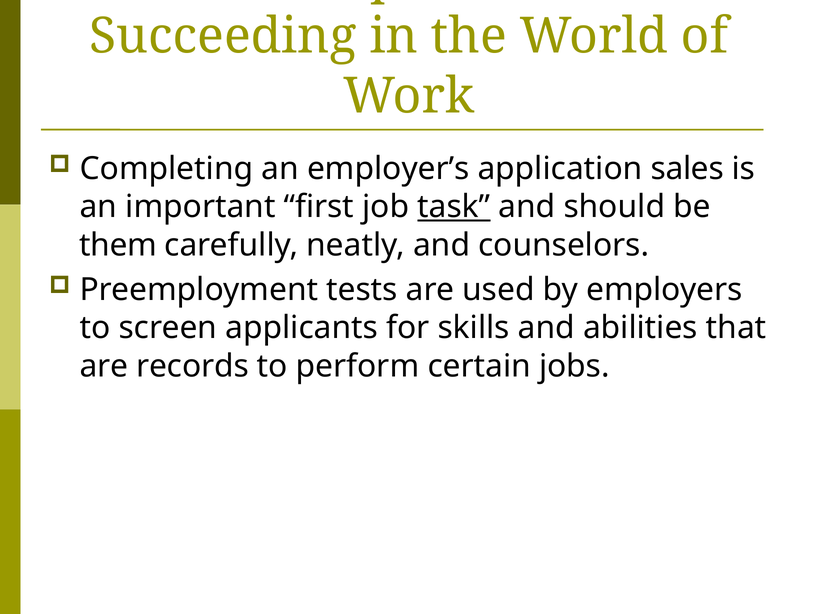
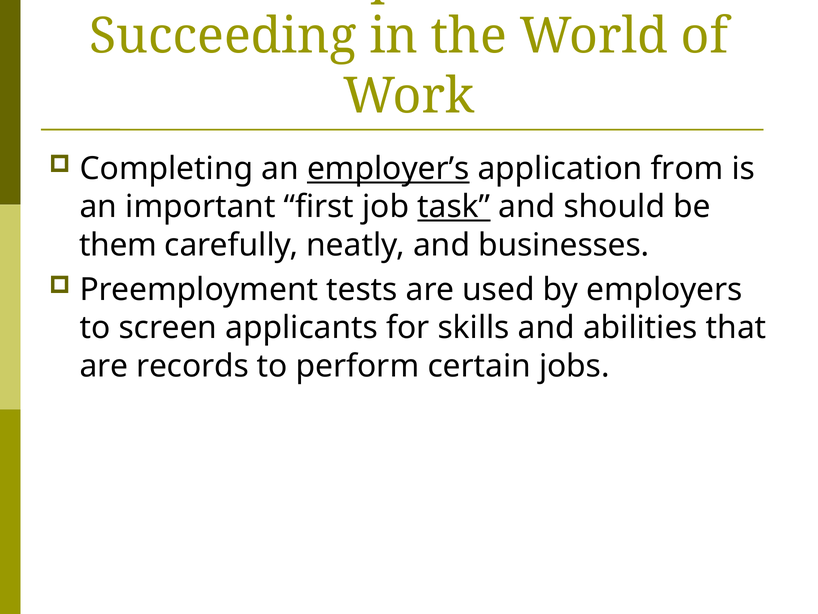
employer’s underline: none -> present (388, 169)
sales: sales -> from (687, 169)
counselors: counselors -> businesses (564, 245)
